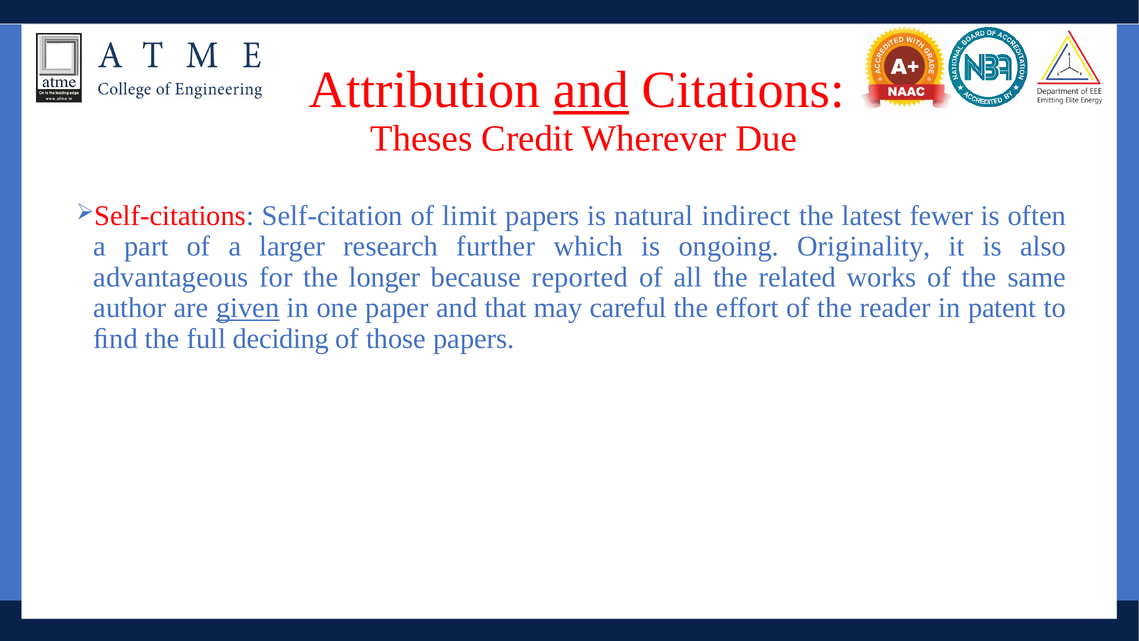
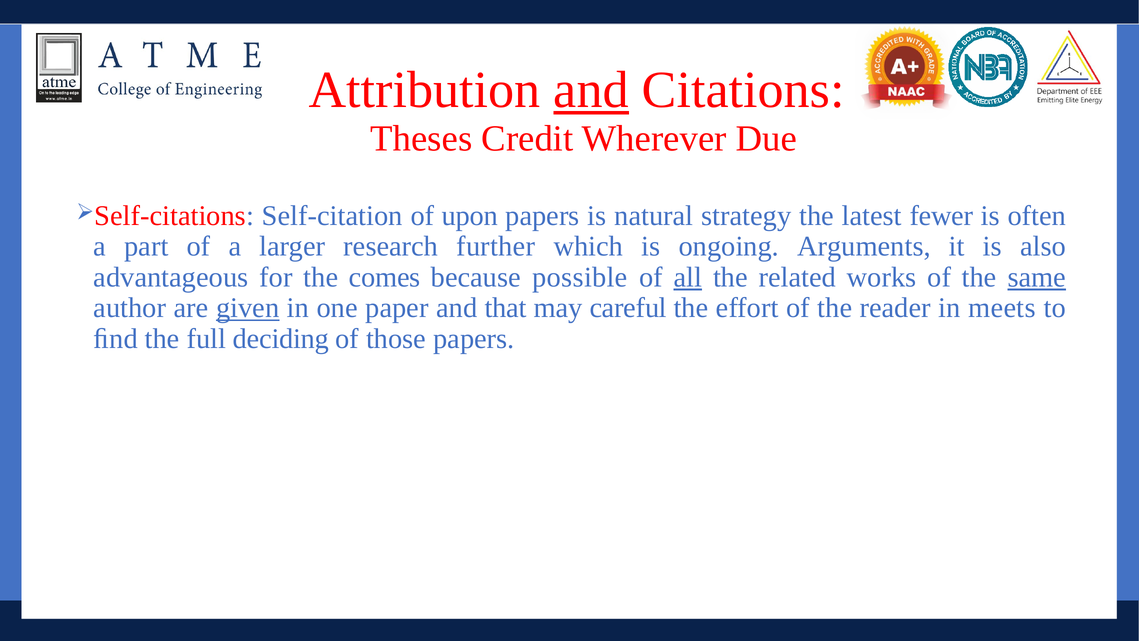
limit: limit -> upon (470, 216)
indirect: indirect -> strategy (746, 216)
Originality: Originality -> Arguments (864, 246)
longer: longer -> comes (385, 277)
reported: reported -> possible (580, 277)
all underline: none -> present (688, 277)
same underline: none -> present (1037, 277)
patent: patent -> meets (1002, 308)
